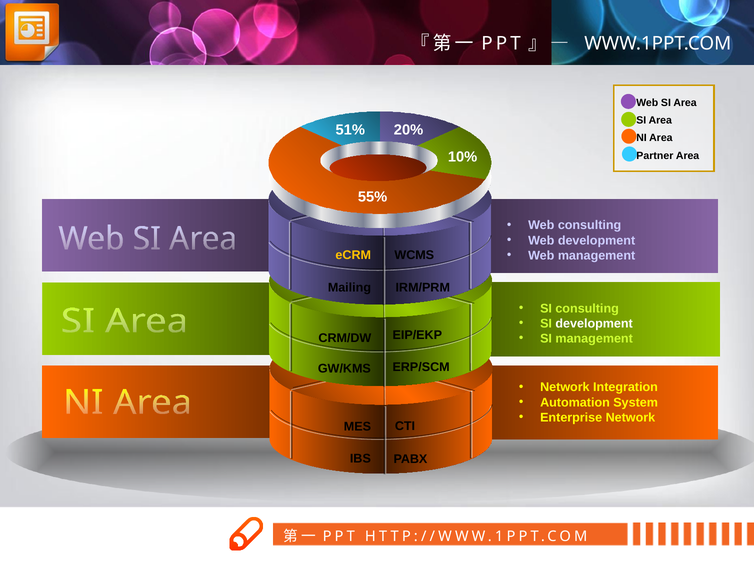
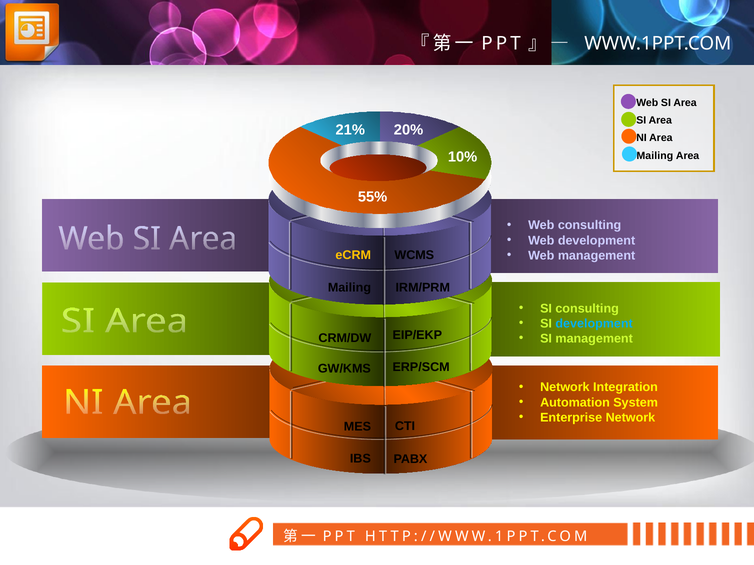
51%: 51% -> 21% (350, 130)
Partner: Partner -> Mailing (655, 156)
development colour: white -> light blue (594, 324)
